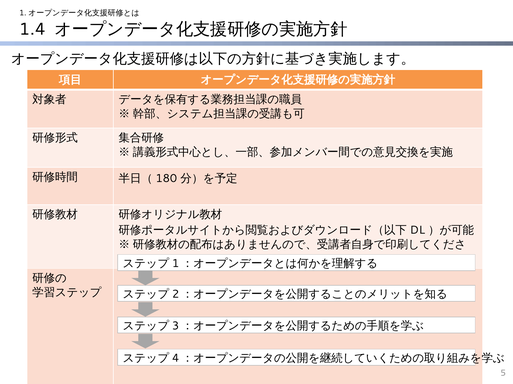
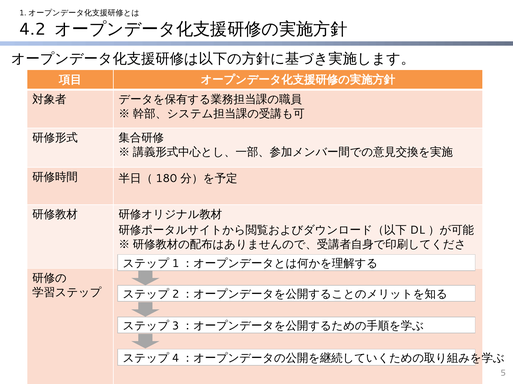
1.4: 1.4 -> 4.2 (32, 29)
